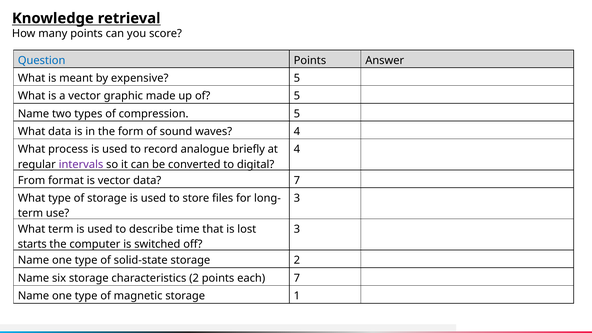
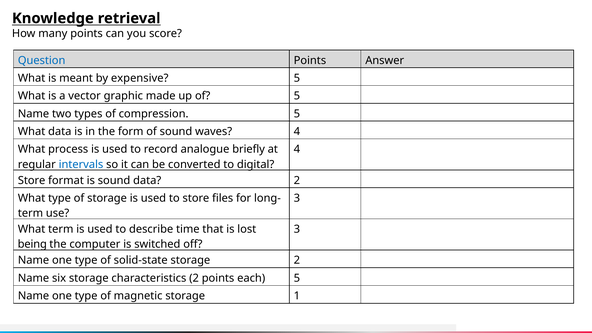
intervals colour: purple -> blue (81, 164)
From: From -> Store (32, 180)
is vector: vector -> sound (114, 180)
data 7: 7 -> 2 (297, 180)
starts: starts -> being (32, 244)
each 7: 7 -> 5 (297, 278)
